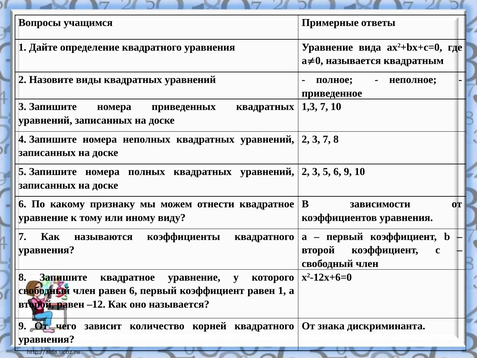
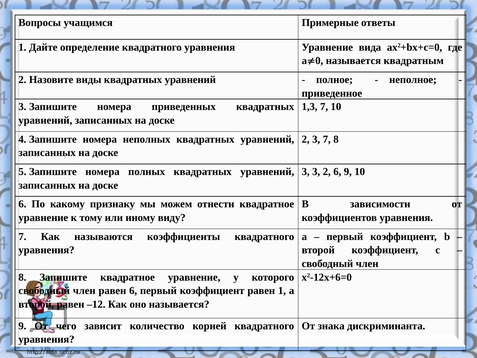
2: 2 -> 3 (306, 172)
3 5: 5 -> 2 (327, 172)
